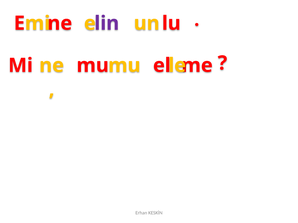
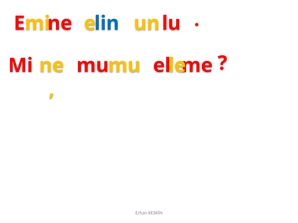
lin colour: purple -> blue (107, 23)
